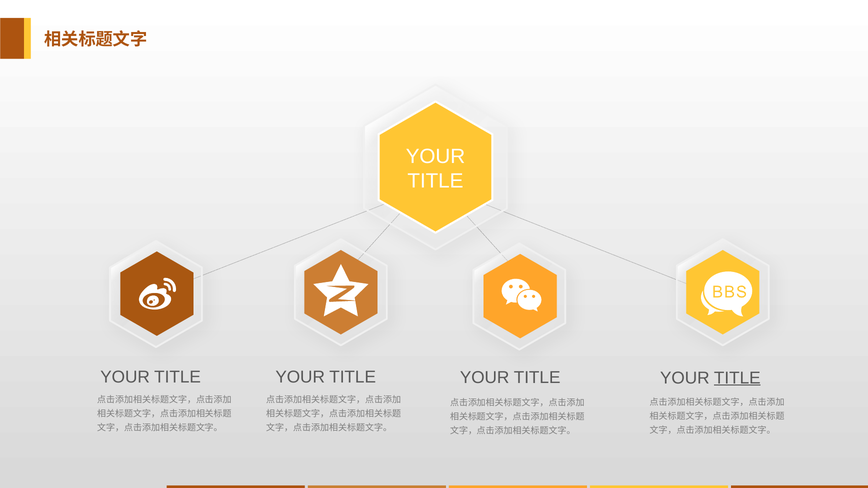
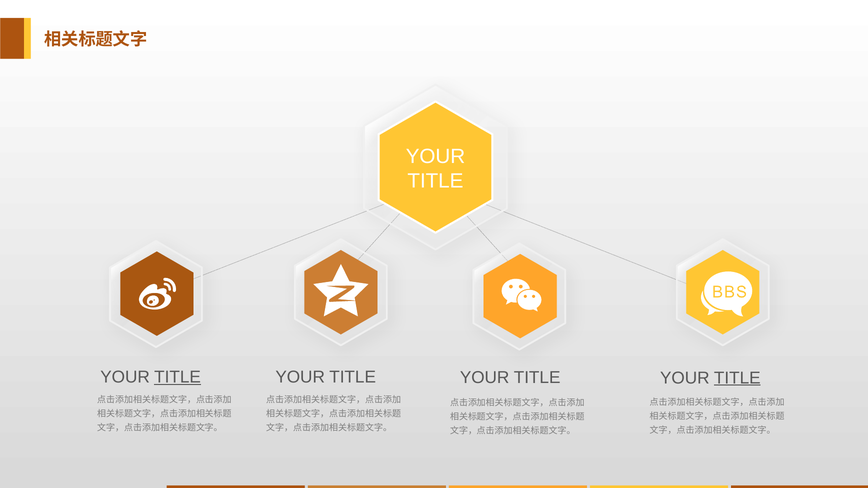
TITLE underline: none -> present (178, 377)
